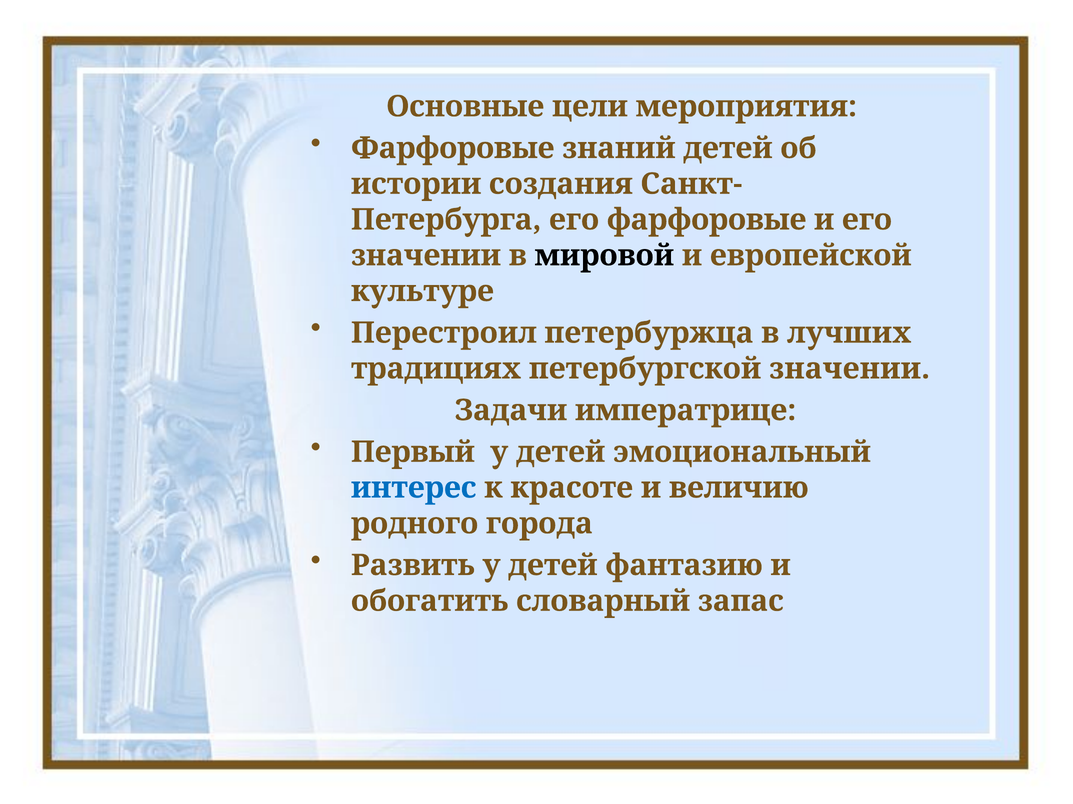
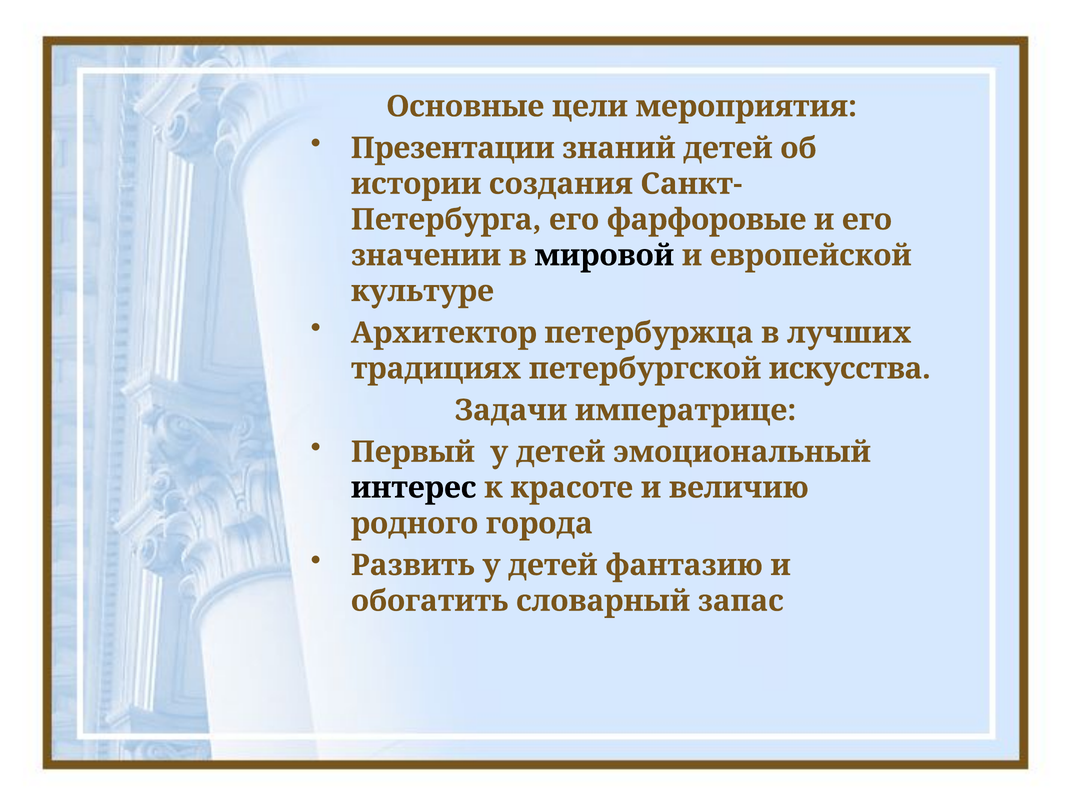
Фарфоровые: Фарфоровые -> Презентации (453, 148)
Перестроил: Перестроил -> Архитектор (444, 333)
петербургской значении: значении -> искусства (850, 369)
интерес colour: blue -> black (414, 488)
